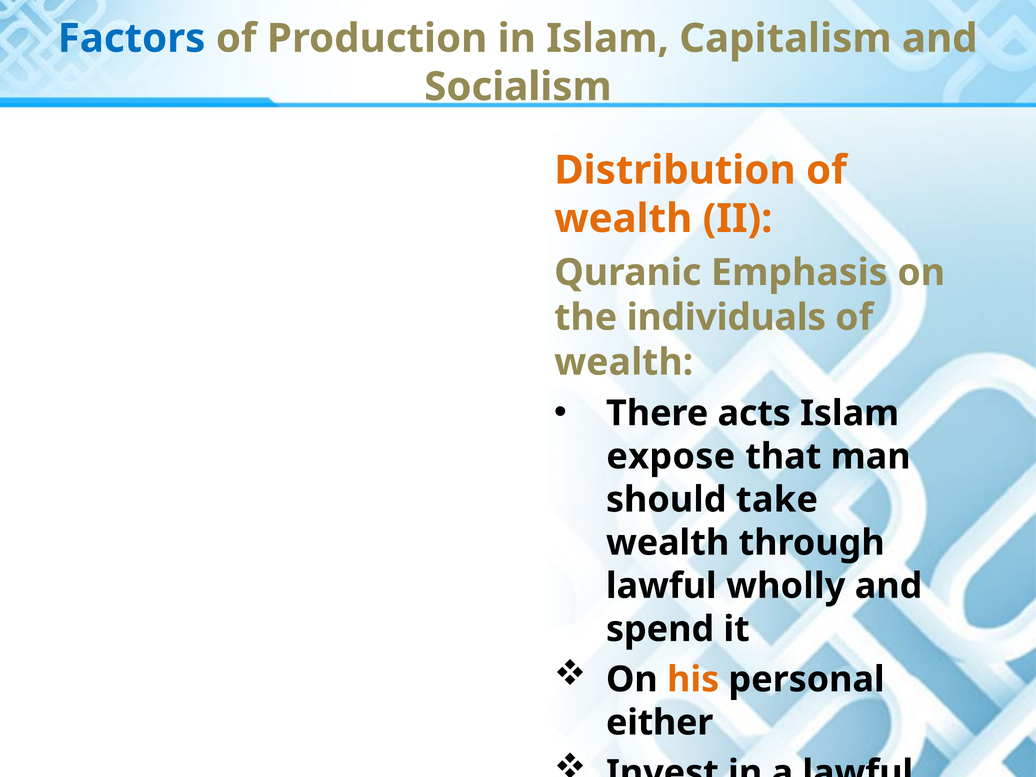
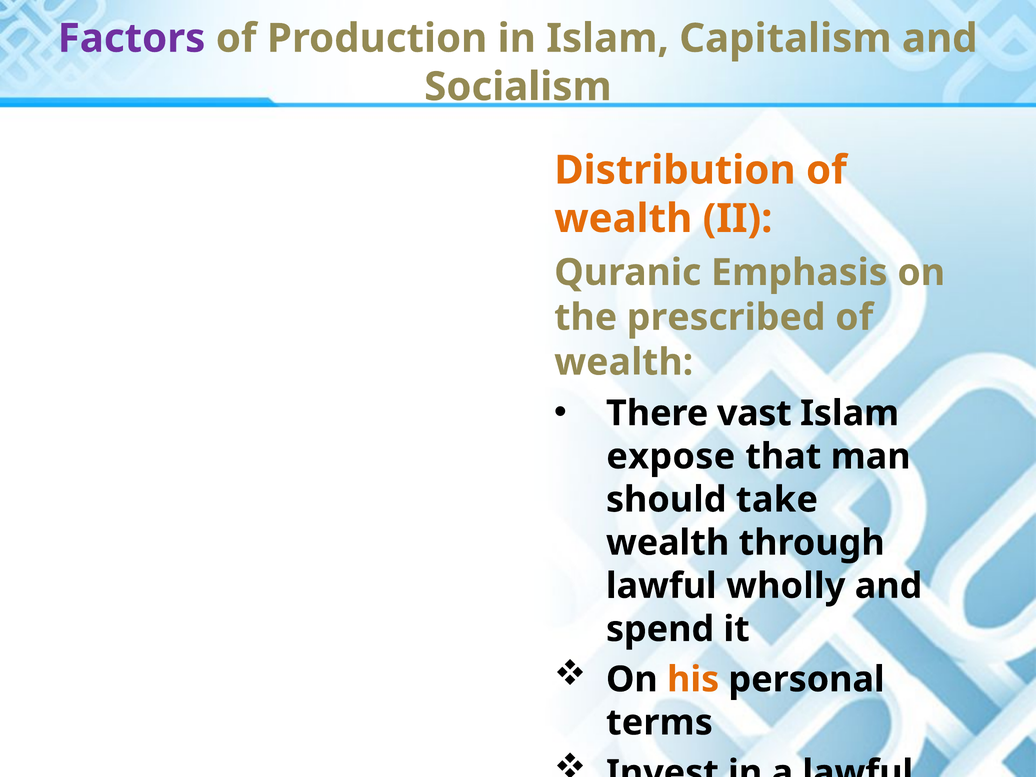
Factors colour: blue -> purple (132, 38)
individuals: individuals -> prescribed (726, 317)
acts: acts -> vast (754, 413)
either: either -> terms (659, 723)
